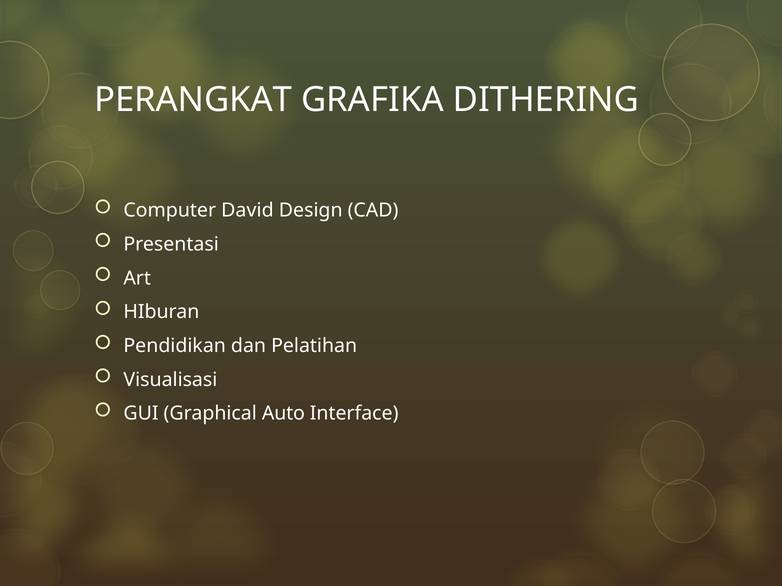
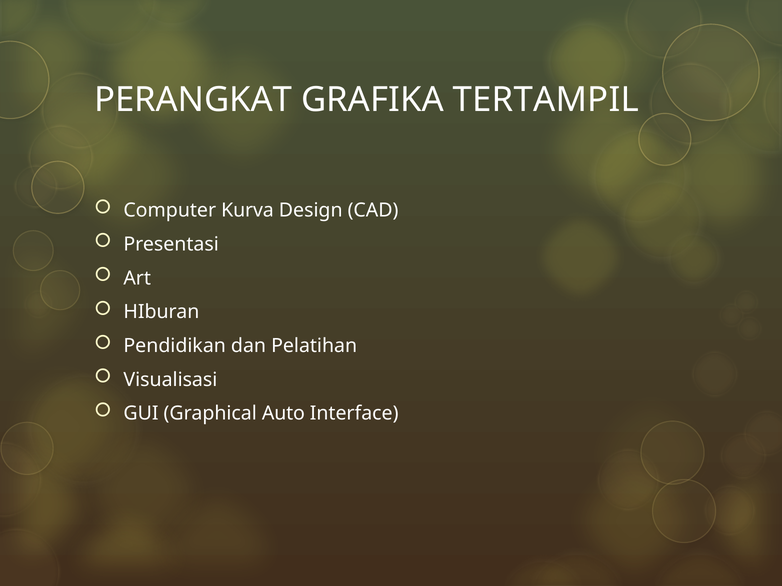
DITHERING: DITHERING -> TERTAMPIL (546, 100)
David: David -> Kurva (247, 211)
